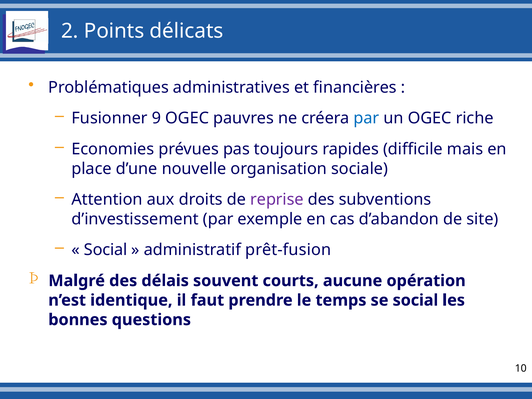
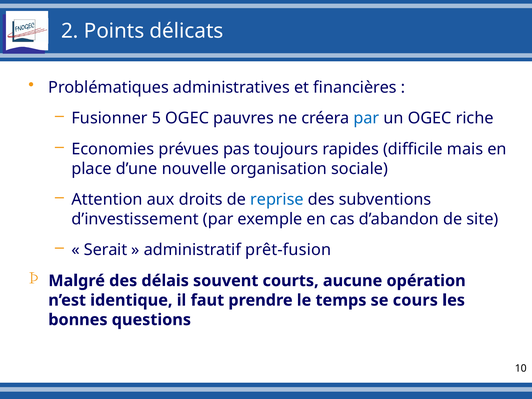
9: 9 -> 5 (156, 118)
reprise colour: purple -> blue (277, 200)
Social: Social -> Serait (106, 250)
se social: social -> cours (415, 300)
